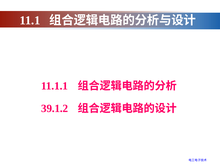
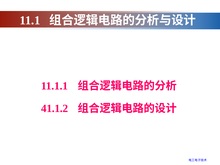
39.1.2: 39.1.2 -> 41.1.2 (55, 108)
